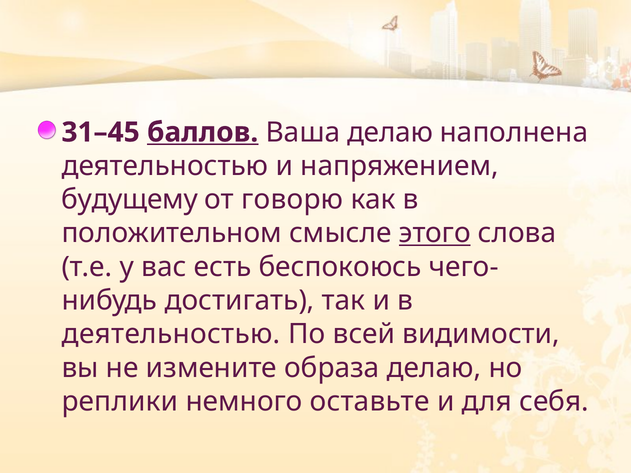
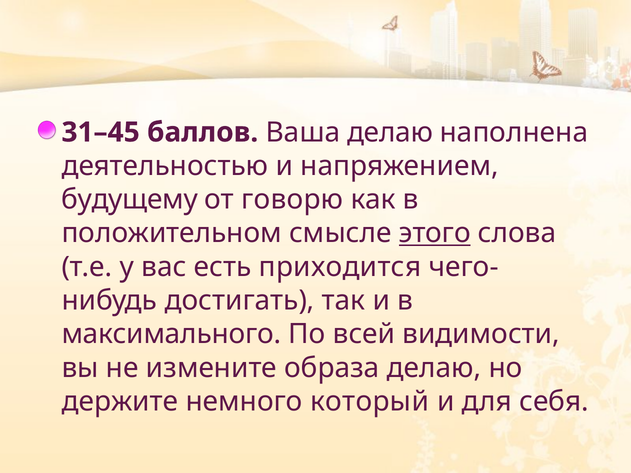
баллов underline: present -> none (203, 132)
беспокоюсь: беспокоюсь -> приходится (340, 267)
деятельностью: деятельностью -> максимального (171, 334)
реплики: реплики -> держите (120, 402)
оставьте: оставьте -> который (370, 402)
